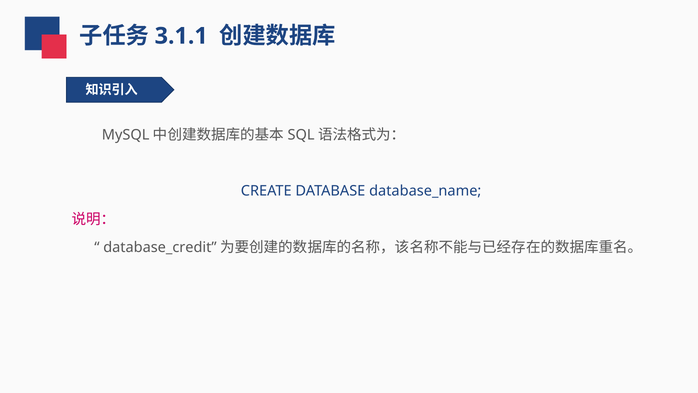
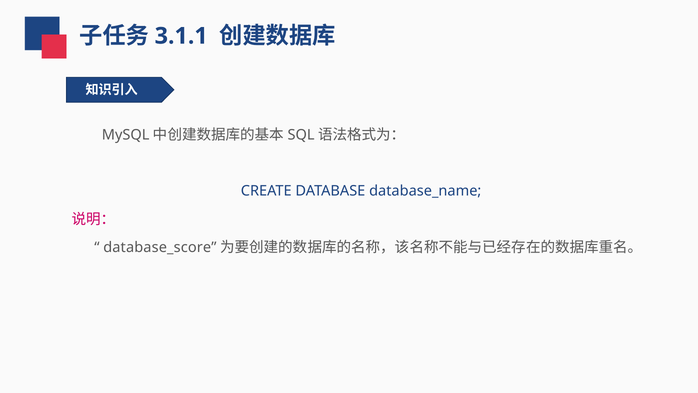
database_credit: database_credit -> database_score (160, 247)
